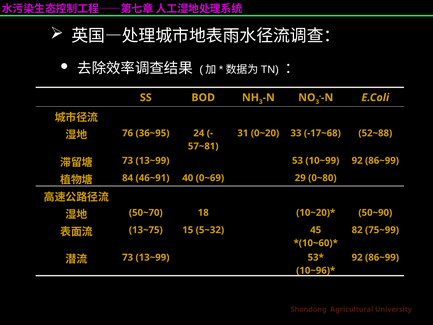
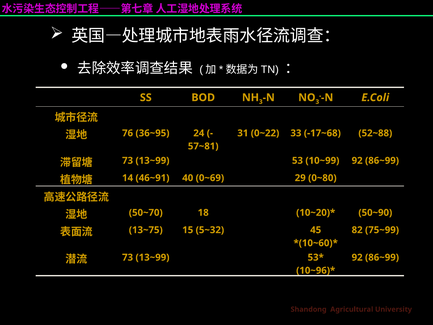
0~20: 0~20 -> 0~22 (265, 133)
84: 84 -> 14 (128, 178)
